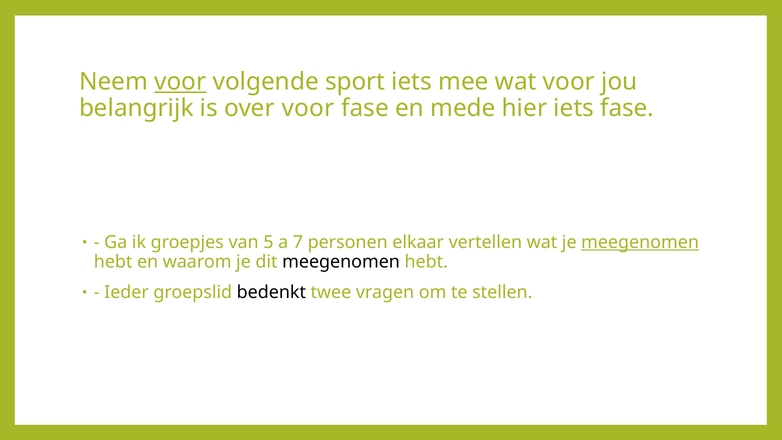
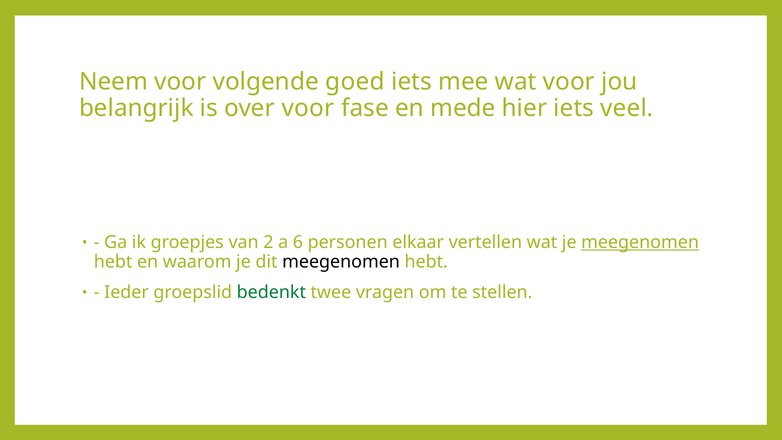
voor underline: present -> none (180, 82)
sport: sport -> goed (355, 82)
iets fase: fase -> veel (627, 108)
5: 5 -> 2 (268, 242)
7: 7 -> 6 (298, 242)
bedenkt colour: black -> green (271, 292)
